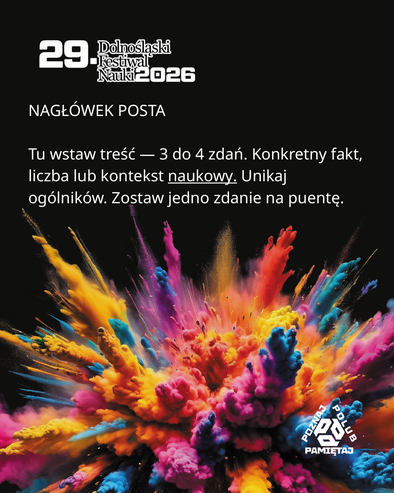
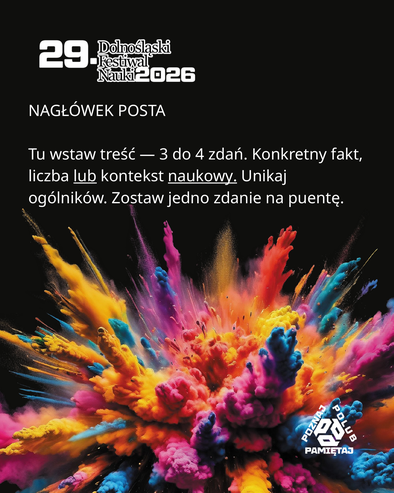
lub underline: none -> present (85, 176)
